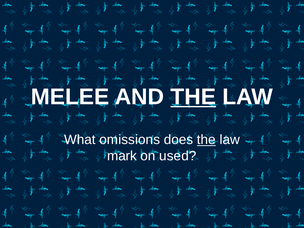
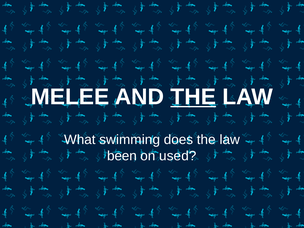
omissions: omissions -> swimming (130, 140)
the underline: present -> none (206, 140)
mark: mark -> been (122, 156)
